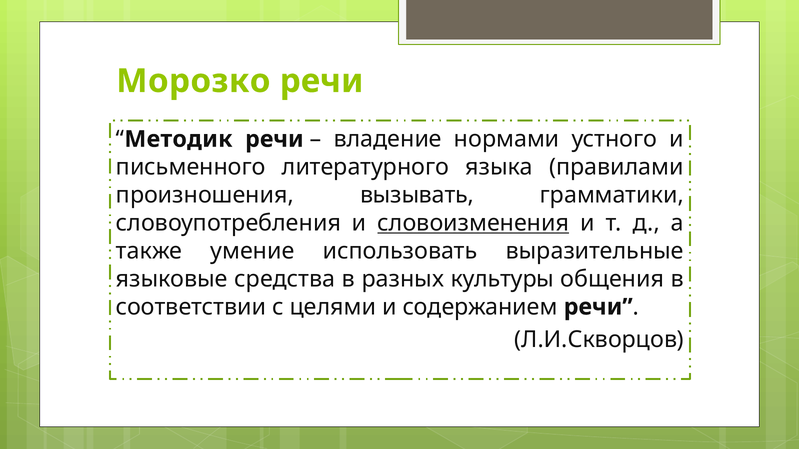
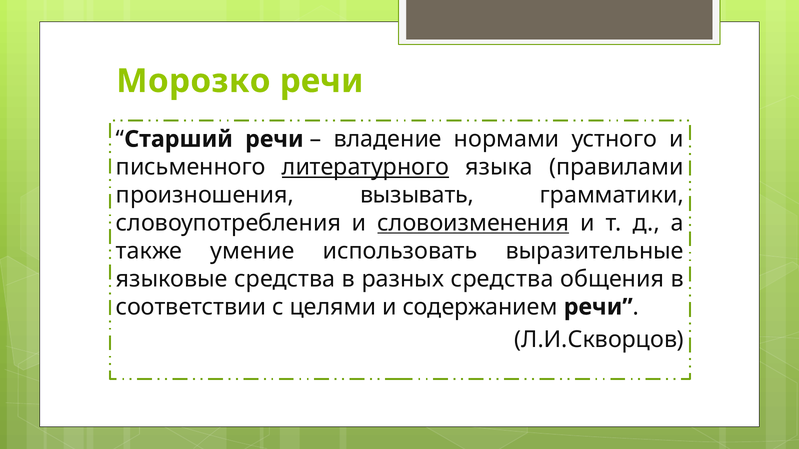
Методик: Методик -> Старший (179, 139)
литературного underline: none -> present (366, 167)
разных культуры: культуры -> средства (502, 279)
